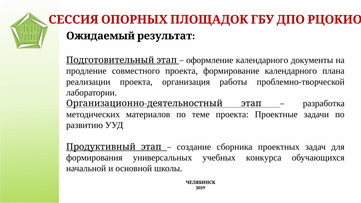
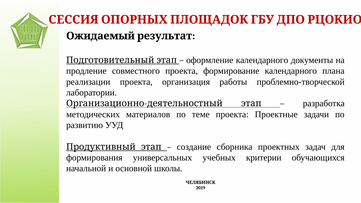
конкурса: конкурса -> критерии (264, 158)
